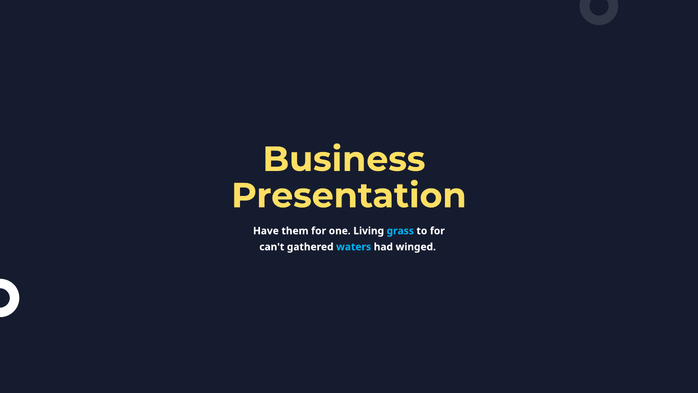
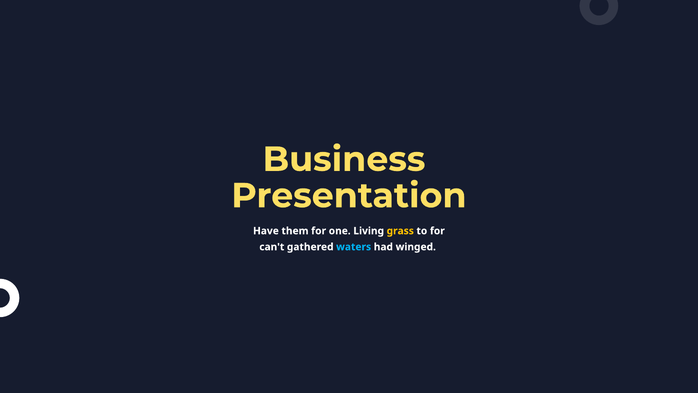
grass colour: light blue -> yellow (400, 231)
